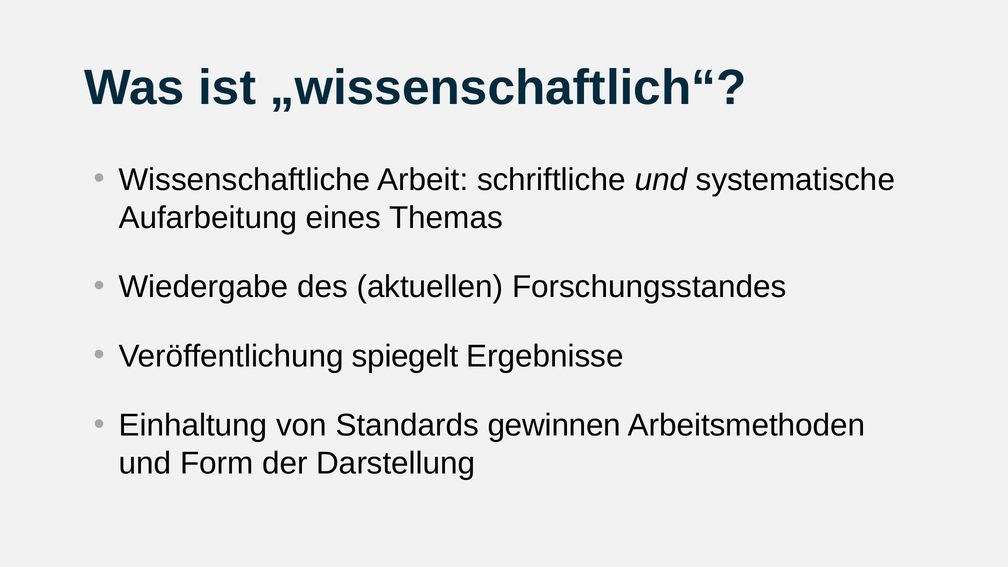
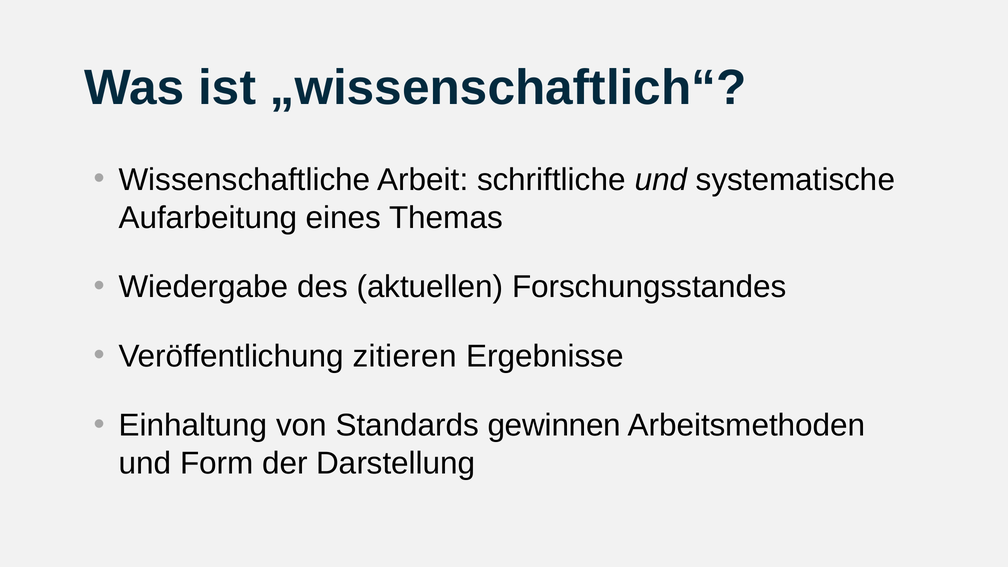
spiegelt: spiegelt -> zitieren (405, 356)
